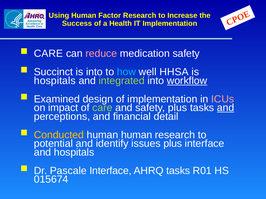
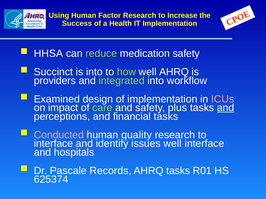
CARE: CARE -> HHSA (48, 54)
reduce colour: pink -> light green (101, 54)
how colour: light blue -> light green (126, 72)
well HHSA: HHSA -> AHRQ (174, 72)
hospitals: hospitals -> providers (55, 81)
workflow underline: present -> none (187, 81)
financial detail: detail -> tasks (166, 117)
Conducted colour: yellow -> pink (59, 135)
human human: human -> quality (137, 135)
potential: potential -> interface (53, 144)
issues plus: plus -> well (173, 144)
Pascale Interface: Interface -> Records (110, 171)
015674: 015674 -> 625374 (51, 180)
